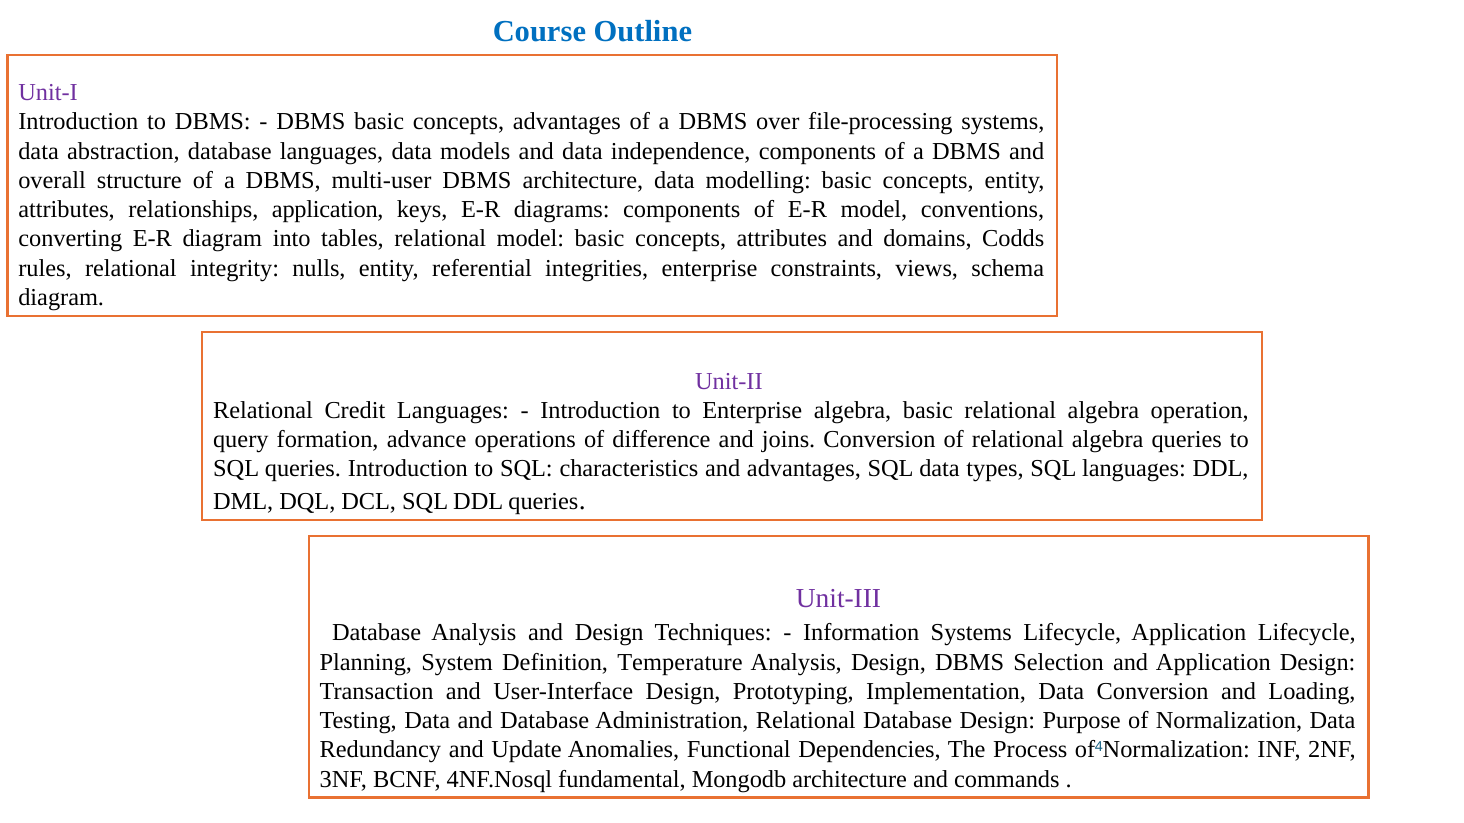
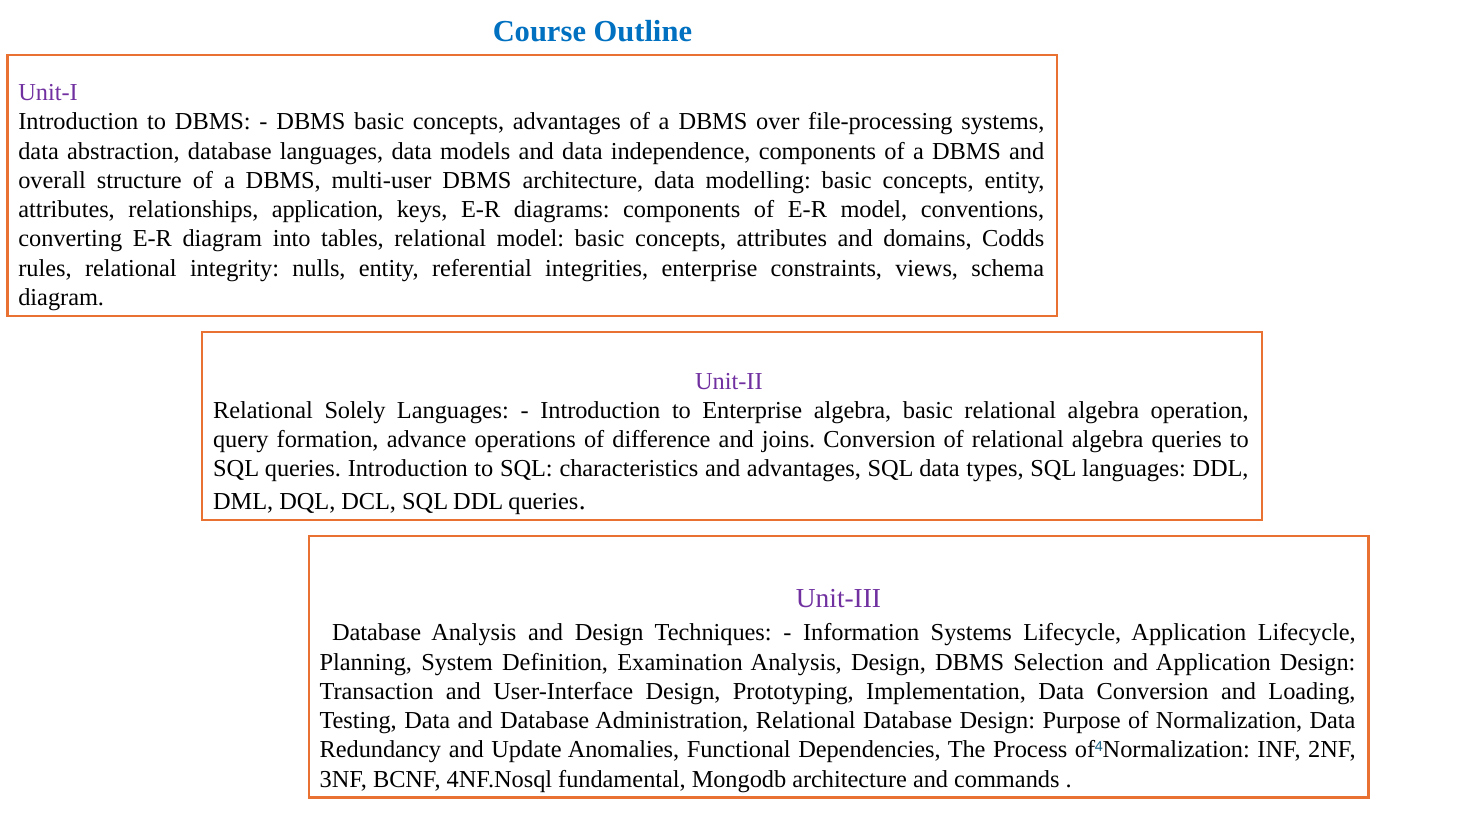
Credit: Credit -> Solely (355, 411)
Temperature: Temperature -> Examination (680, 662)
